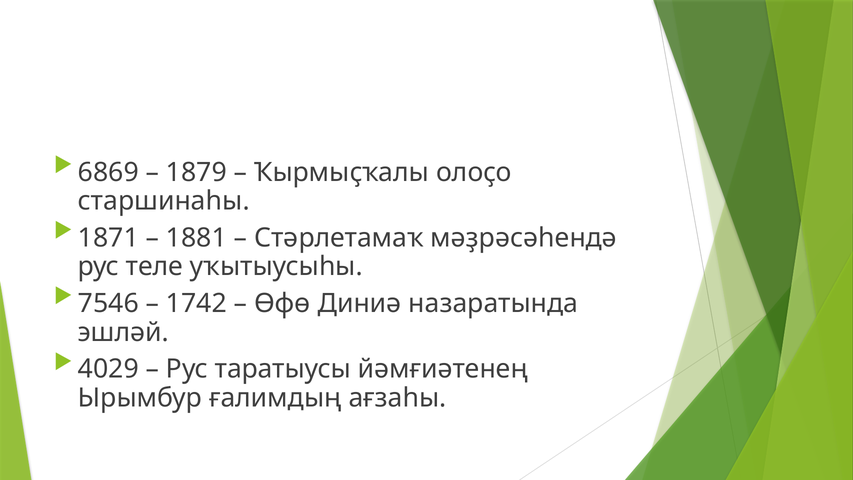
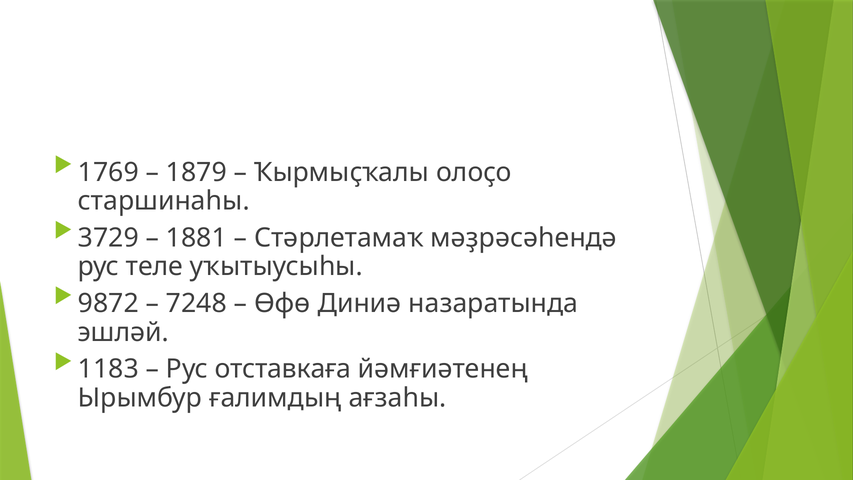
6869: 6869 -> 1769 (108, 172)
1871: 1871 -> 3729 (108, 238)
7546: 7546 -> 9872 (108, 303)
1742: 1742 -> 7248 (196, 303)
4029: 4029 -> 1183 (108, 369)
таратыусы: таратыусы -> отставкаға (283, 369)
